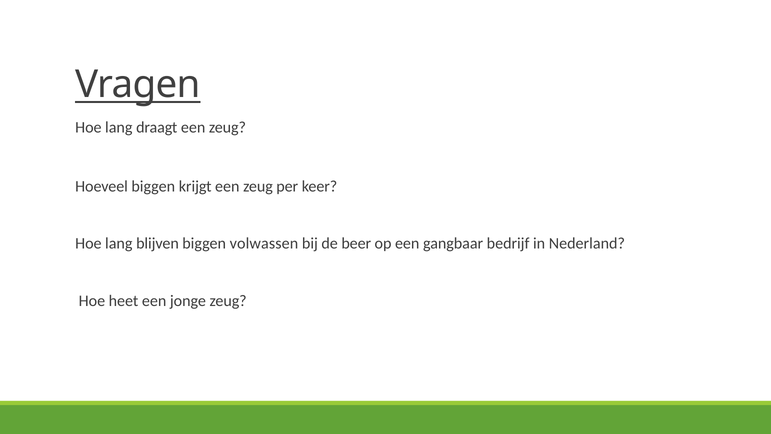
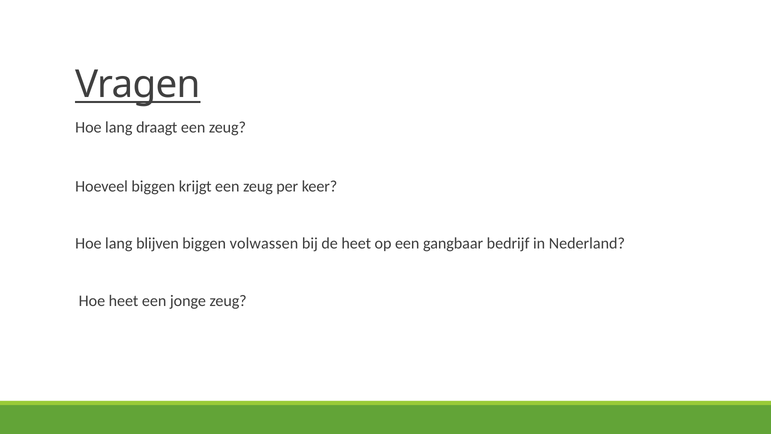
de beer: beer -> heet (356, 243)
